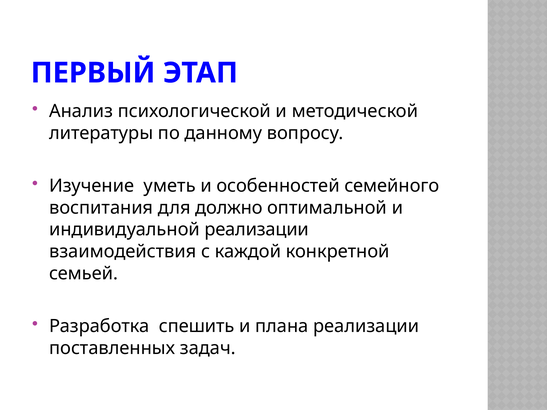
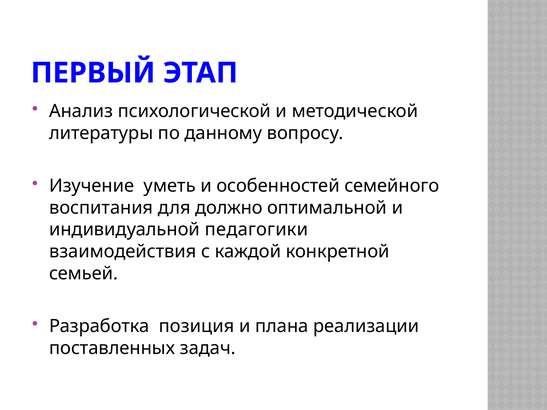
индивидуальной реализации: реализации -> педагогики (257, 230)
спешить: спешить -> позиция (197, 326)
